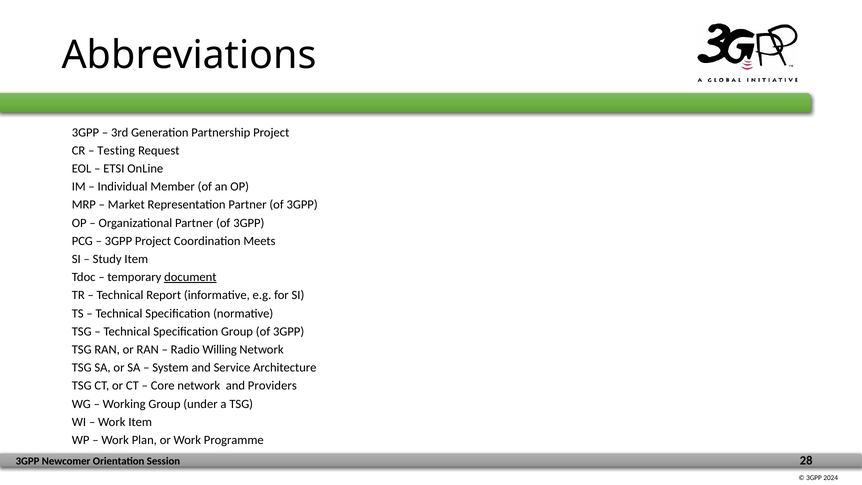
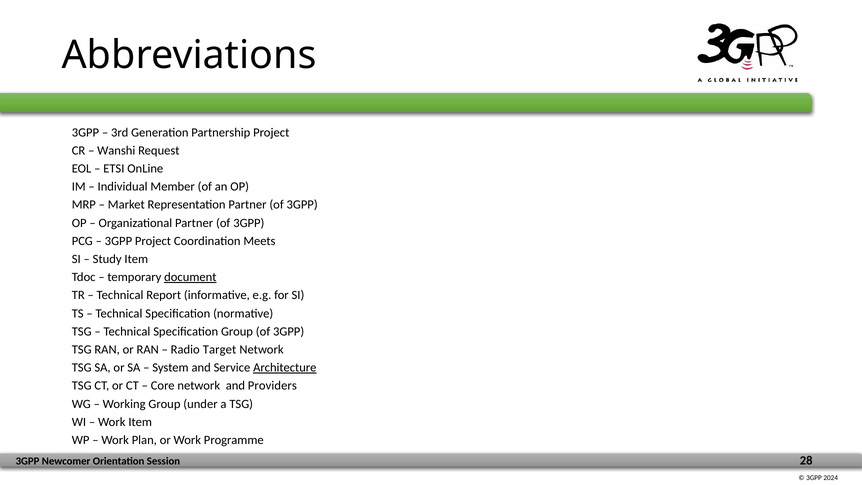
Testing: Testing -> Wanshi (116, 150)
Willing: Willing -> Target (220, 350)
Architecture underline: none -> present (285, 368)
